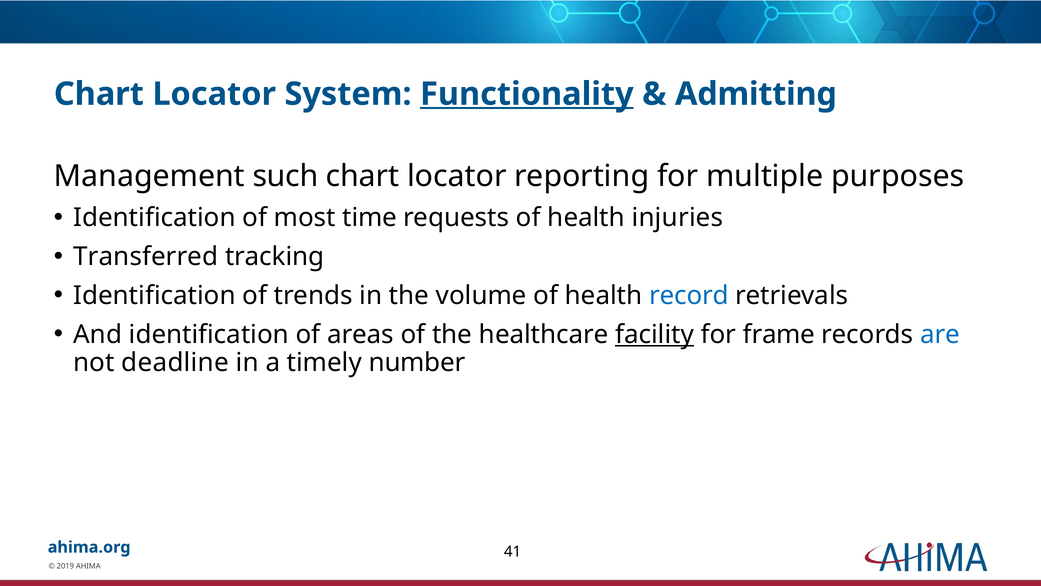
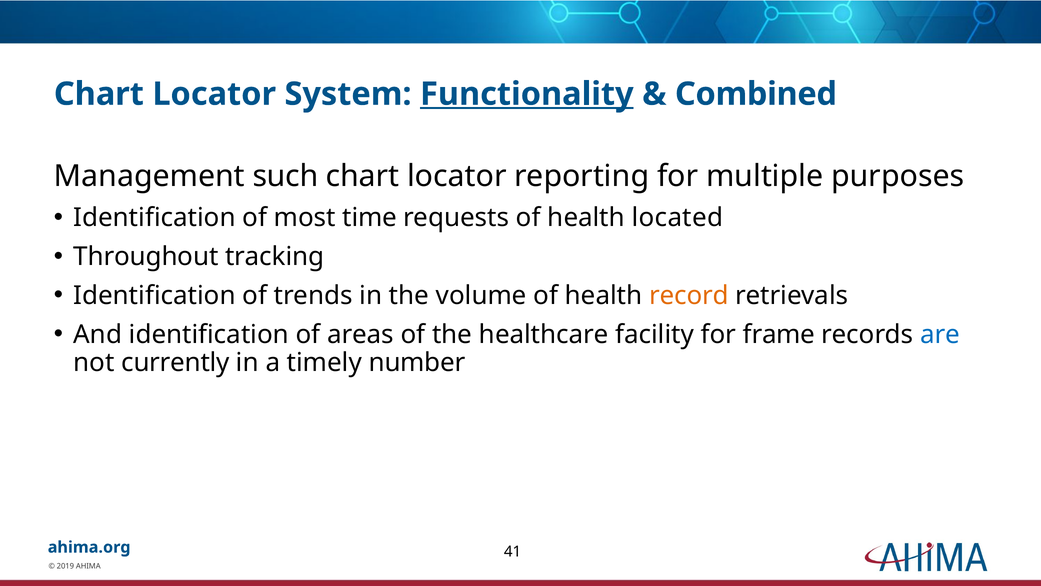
Admitting: Admitting -> Combined (756, 94)
injuries: injuries -> located (677, 217)
Transferred: Transferred -> Throughout (146, 256)
record colour: blue -> orange (689, 295)
facility underline: present -> none (655, 334)
deadline: deadline -> currently (175, 362)
